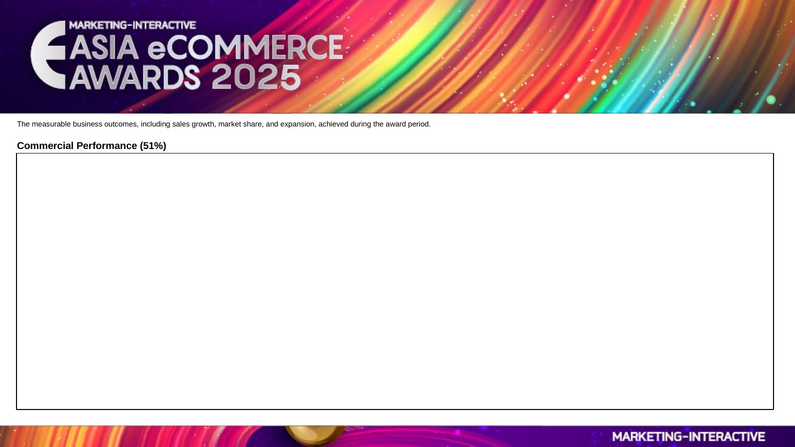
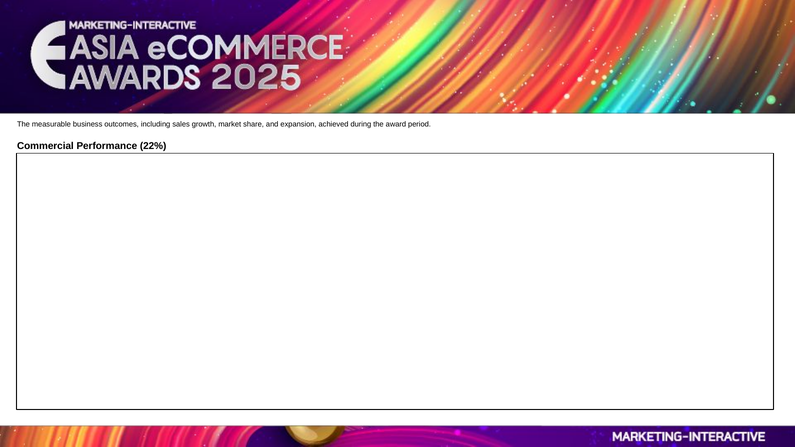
51%: 51% -> 22% (153, 146)
